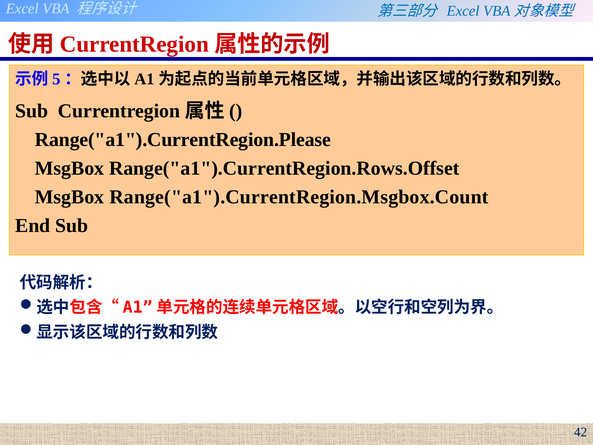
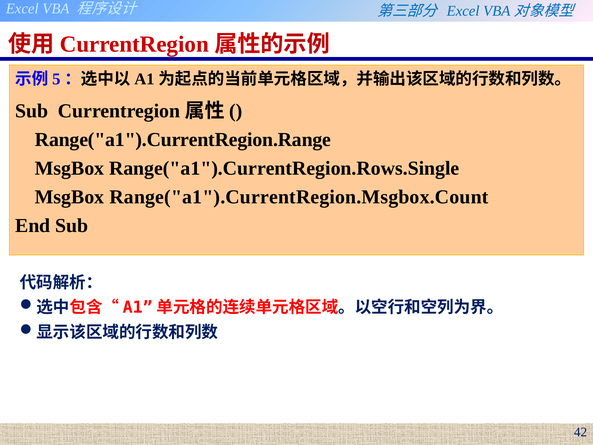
Range("a1").CurrentRegion.Please: Range("a1").CurrentRegion.Please -> Range("a1").CurrentRegion.Range (183, 139)
Range("a1").CurrentRegion.Rows.Offset: Range("a1").CurrentRegion.Rows.Offset -> Range("a1").CurrentRegion.Rows.Single (284, 168)
